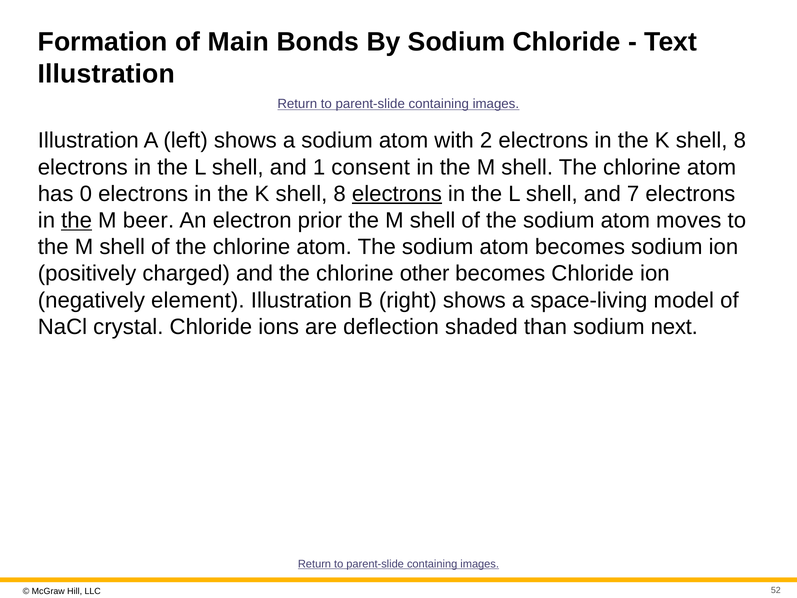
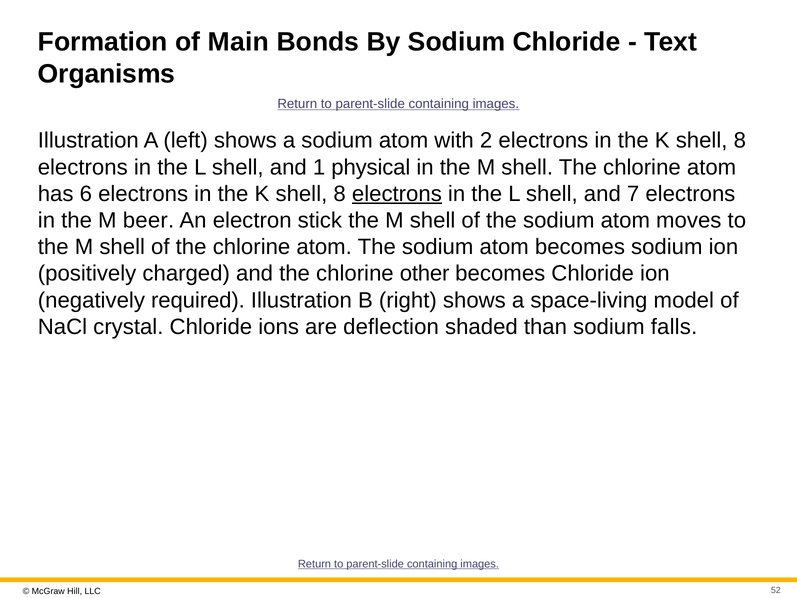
Illustration: Illustration -> Organisms (107, 74)
consent: consent -> physical (371, 167)
0: 0 -> 6 (86, 194)
the underline: present -> none (77, 220)
prior: prior -> stick (320, 220)
element: element -> required (198, 300)
next: next -> falls (674, 327)
